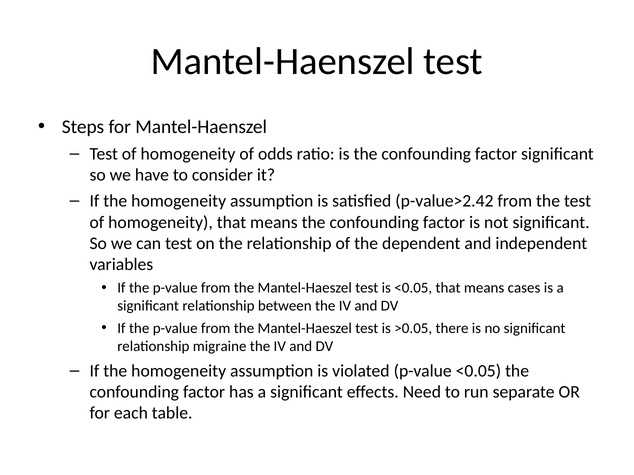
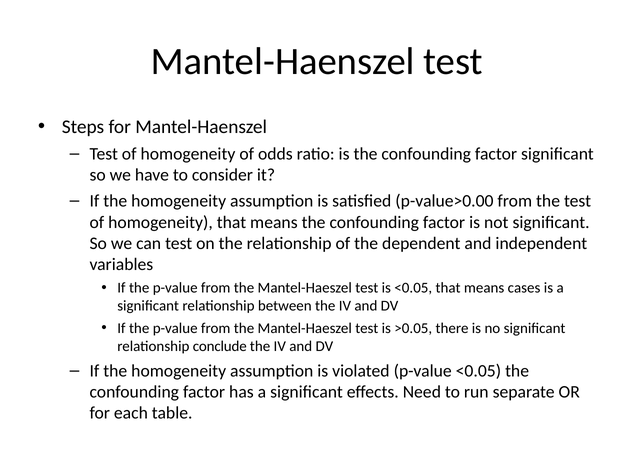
p-value>2.42: p-value>2.42 -> p-value>0.00 (444, 201)
migraine: migraine -> conclude (220, 346)
